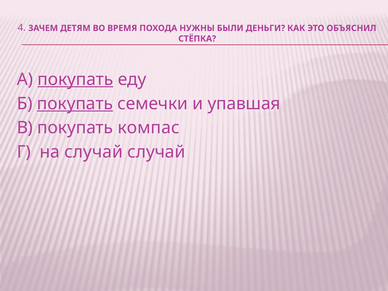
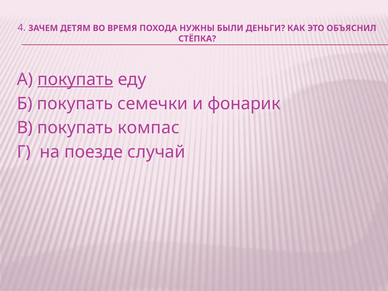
покупать underline: present -> none (75, 104)
упавшая: упавшая -> фонарик (244, 104)
на случай: случай -> поезде (94, 152)
